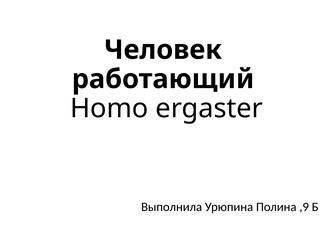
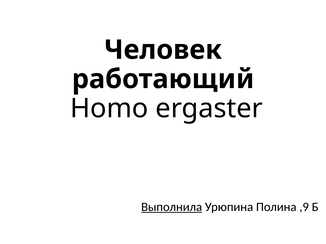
Выполнила underline: none -> present (172, 207)
